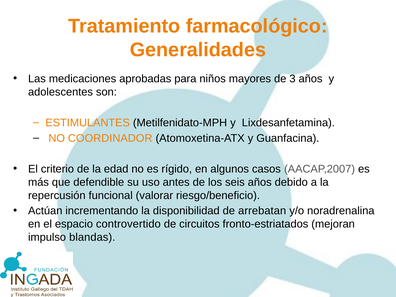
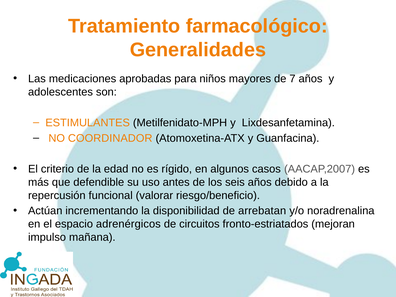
3: 3 -> 7 (292, 79)
controvertido: controvertido -> adrenérgicos (128, 224)
blandas: blandas -> mañana (92, 237)
